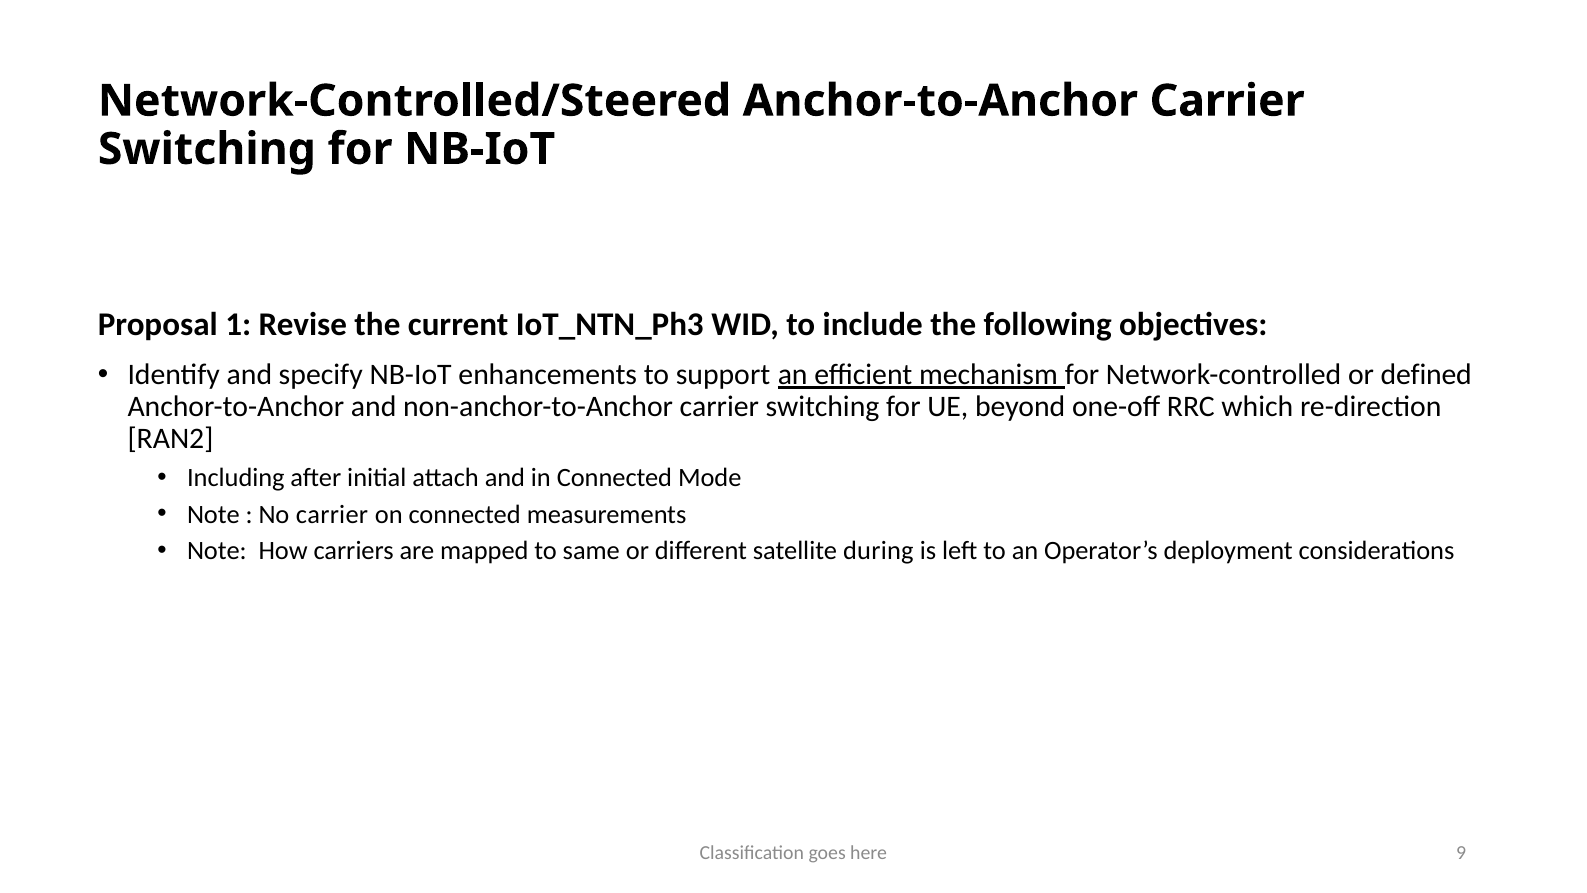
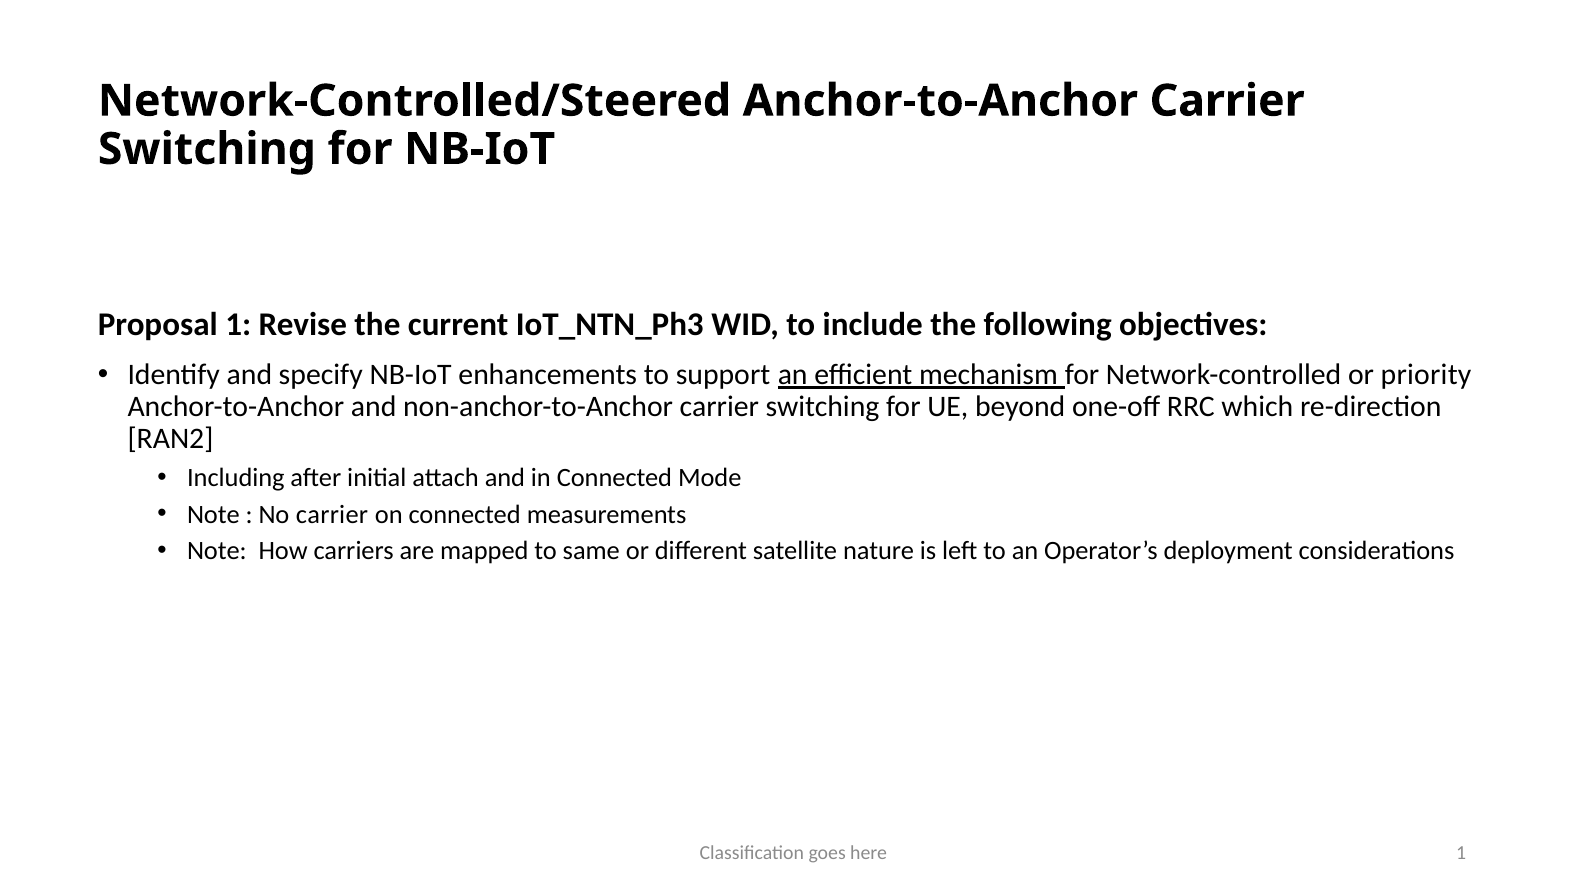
defined: defined -> priority (1426, 374)
during: during -> nature (879, 551)
here 9: 9 -> 1 (1461, 852)
